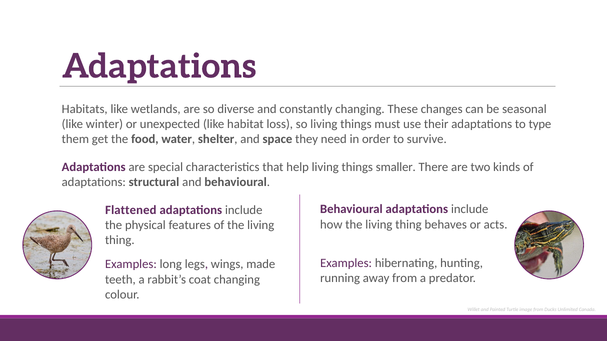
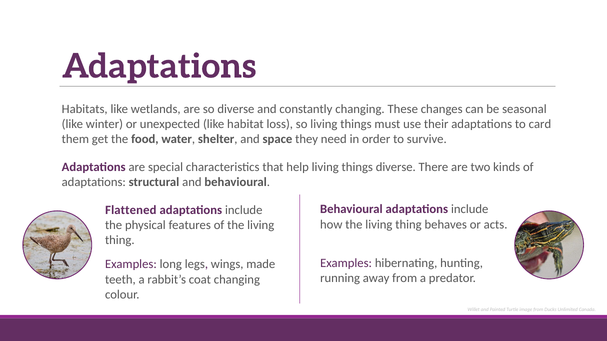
type: type -> card (540, 124)
things smaller: smaller -> diverse (396, 167)
